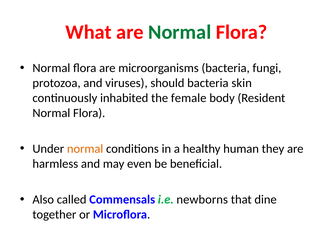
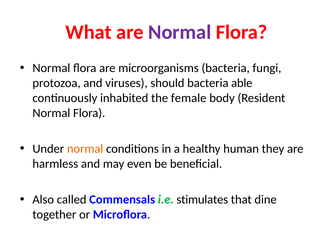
Normal colour: green -> purple (180, 32)
skin: skin -> able (242, 83)
newborns: newborns -> stimulates (202, 200)
